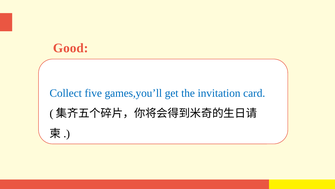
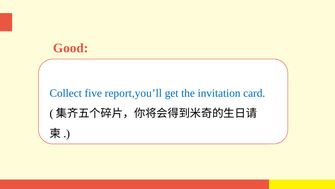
games,you’ll: games,you’ll -> report,you’ll (133, 93)
